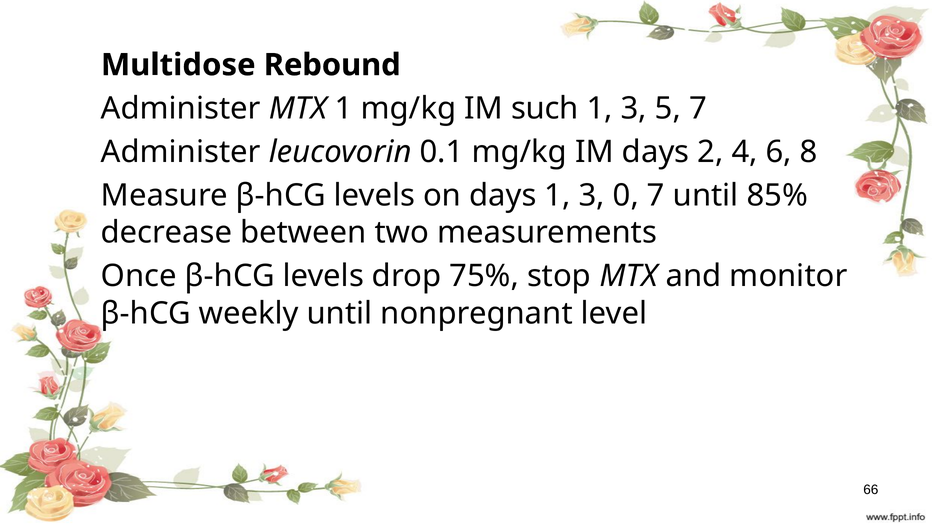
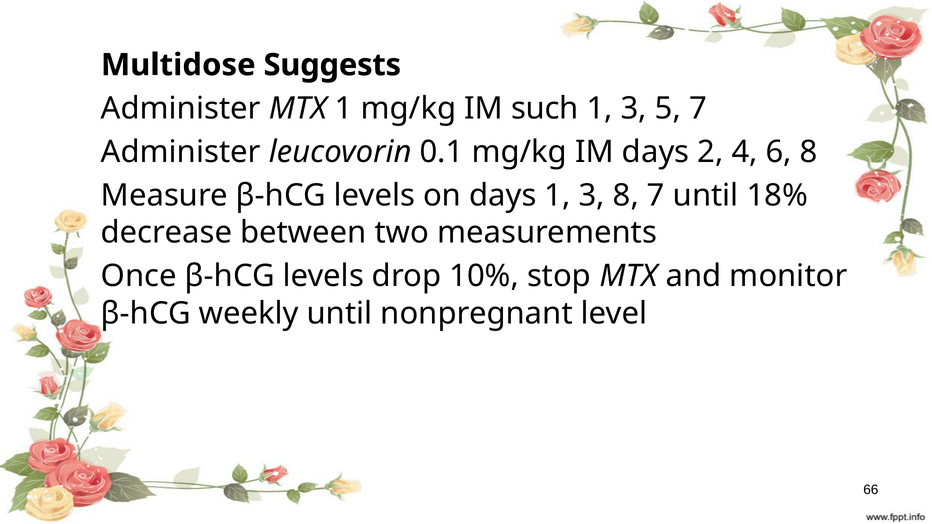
Rebound: Rebound -> Suggests (332, 65)
3 0: 0 -> 8 (626, 196)
85%: 85% -> 18% (777, 196)
75%: 75% -> 10% (484, 276)
